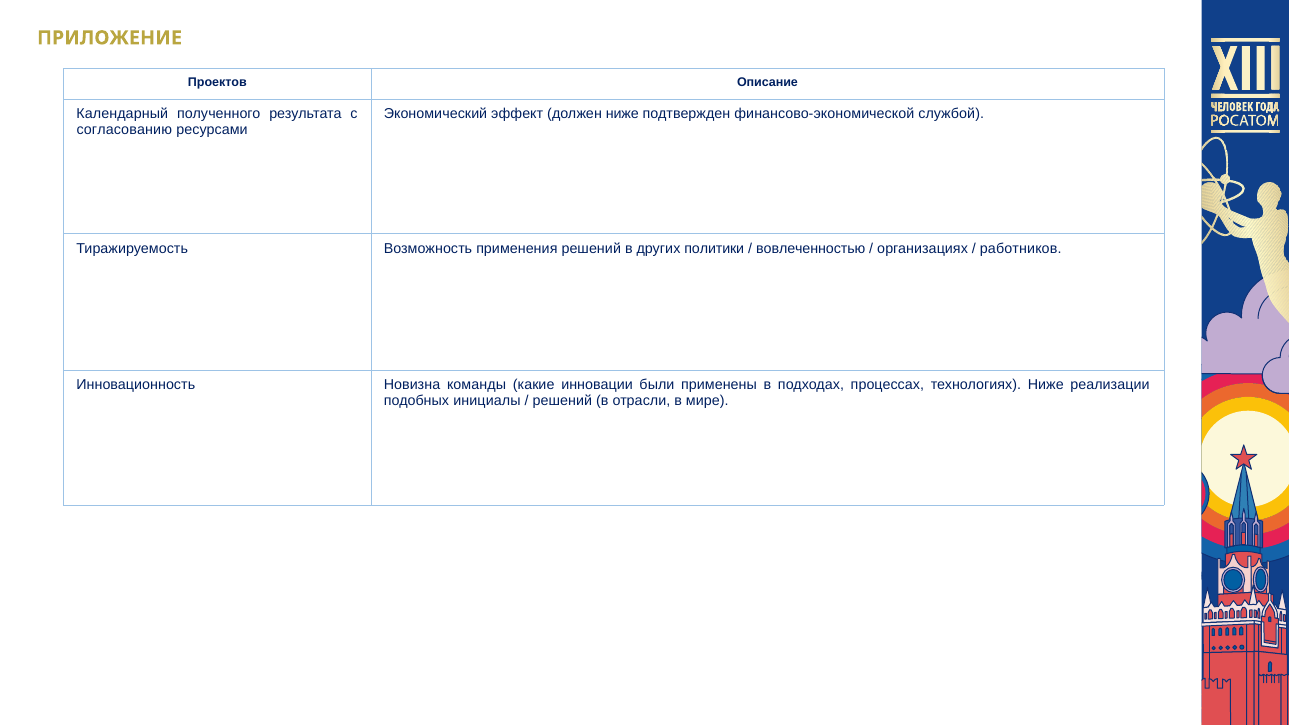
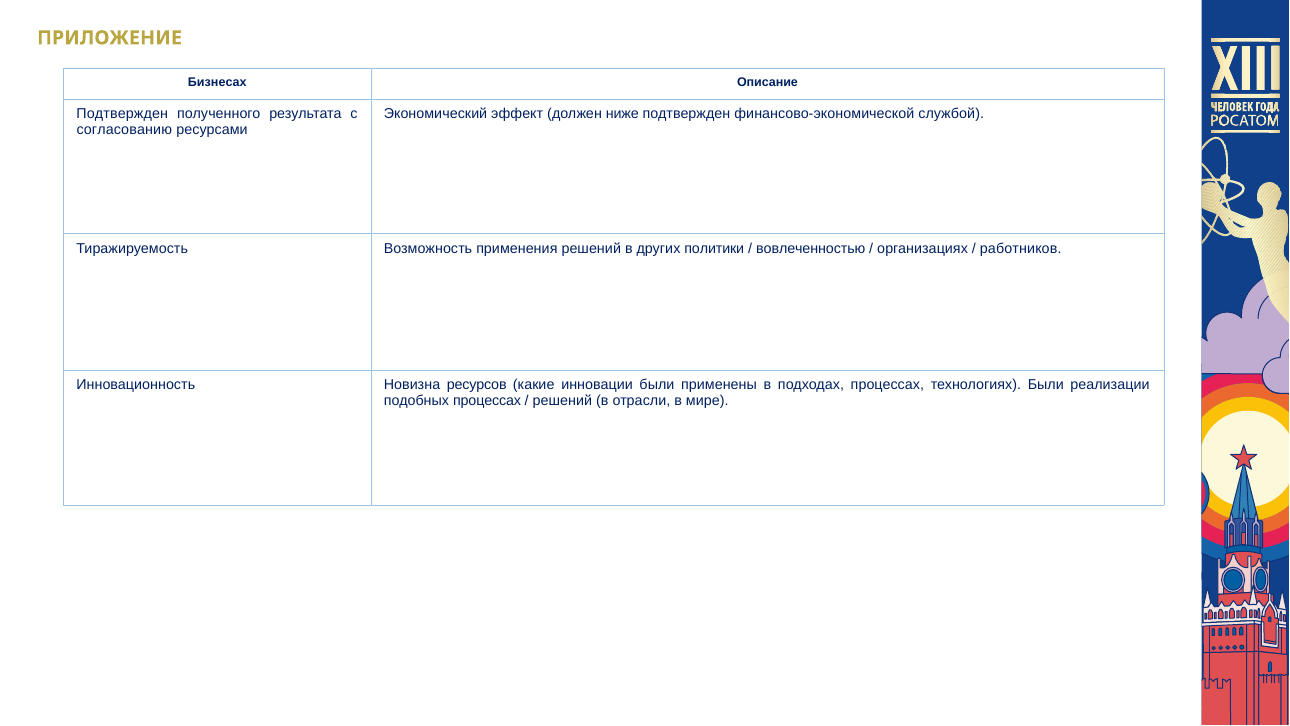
Проектов: Проектов -> Бизнесах (217, 82)
Календарный: Календарный -> Подтвержден (122, 114)
команды: команды -> ресурсов (477, 385)
технологиях Ниже: Ниже -> Были (1046, 385)
подобных инициалы: инициалы -> процессах (487, 401)
